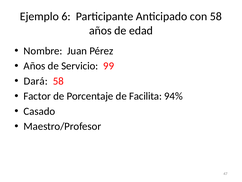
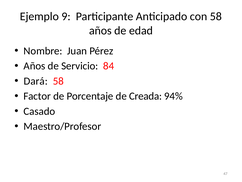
6: 6 -> 9 (66, 16)
99: 99 -> 84 (109, 66)
Facilita: Facilita -> Creada (146, 96)
